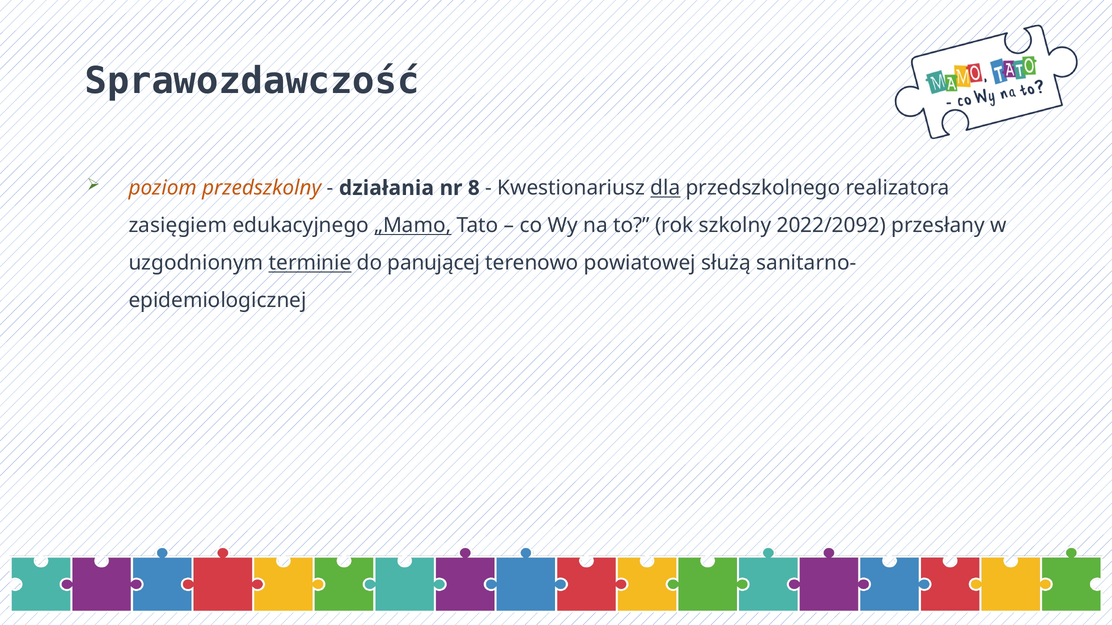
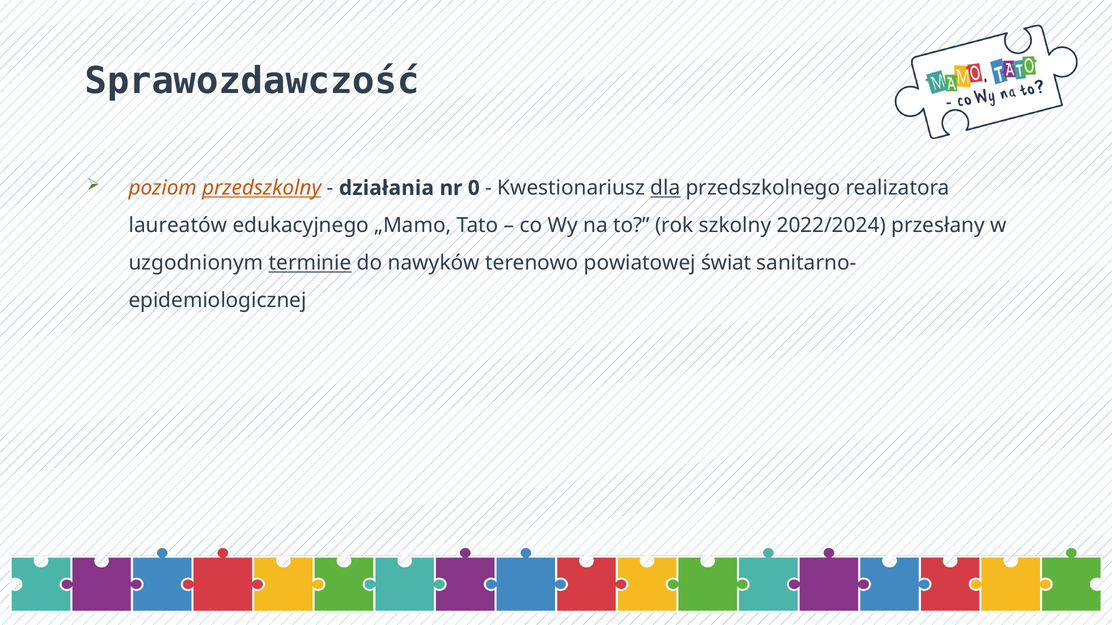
przedszkolny underline: none -> present (262, 188)
8: 8 -> 0 (474, 188)
zasięgiem: zasięgiem -> laureatów (178, 226)
„Mamo underline: present -> none (413, 226)
2022/2092: 2022/2092 -> 2022/2024 (831, 226)
panującej: panującej -> nawyków (434, 263)
służą: służą -> świat (726, 263)
